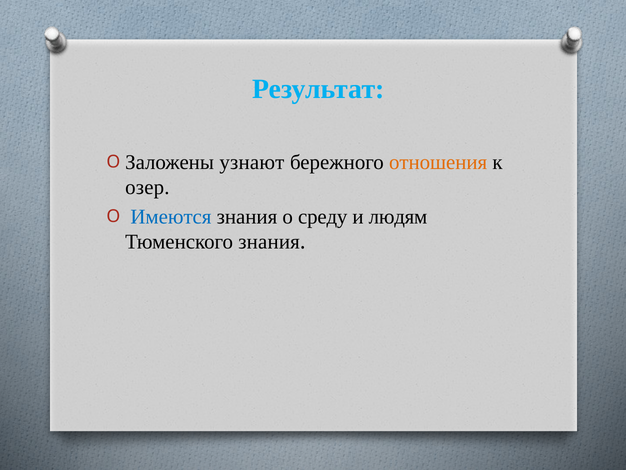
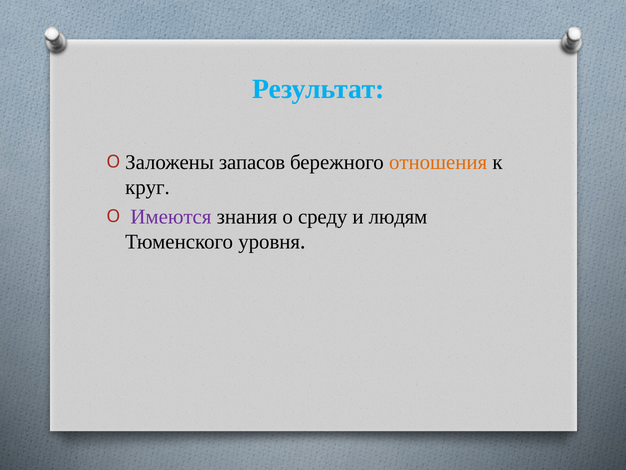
узнают: узнают -> запасов (252, 162)
озер: озер -> круг (147, 187)
Имеются colour: blue -> purple (171, 216)
Тюменского знания: знания -> уровня (269, 241)
